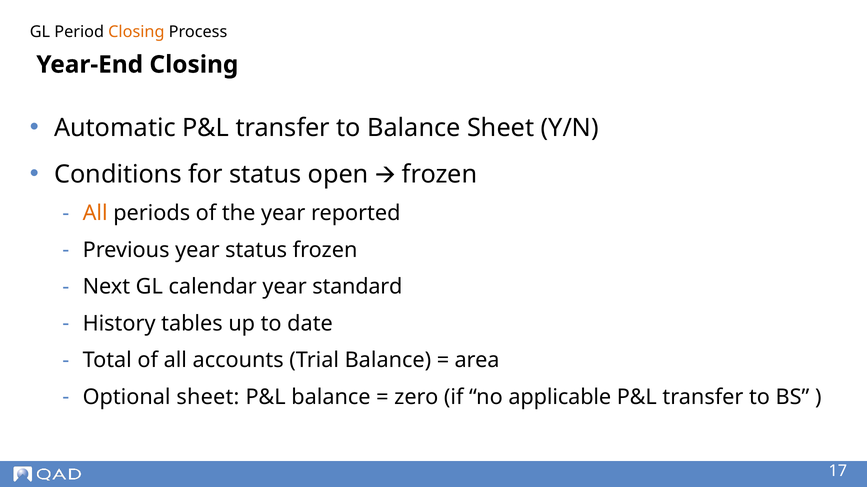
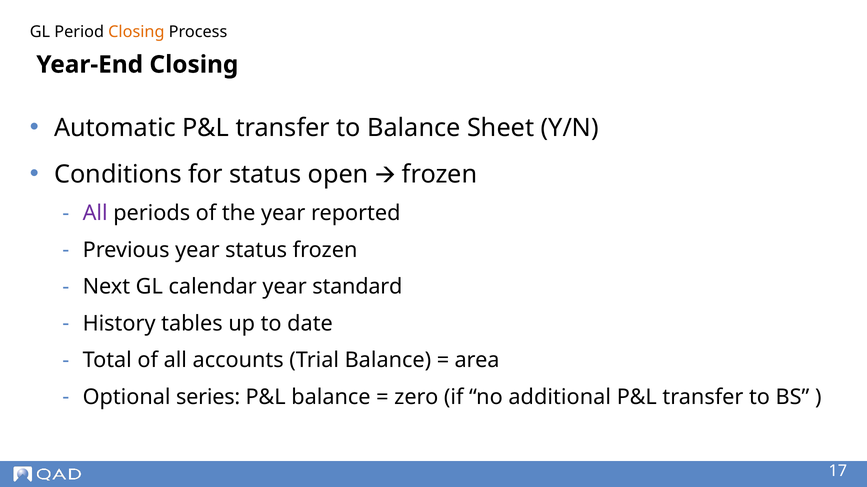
All colour: orange -> purple (95, 213)
Optional sheet: sheet -> series (208, 398)
applicable: applicable -> additional (560, 398)
